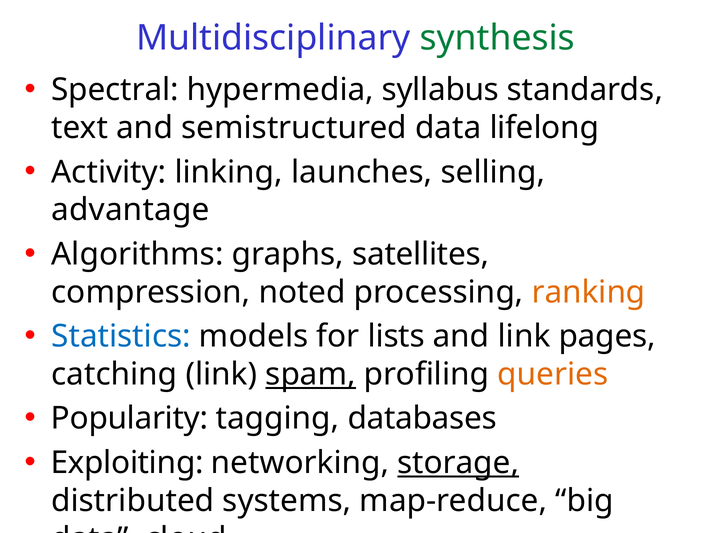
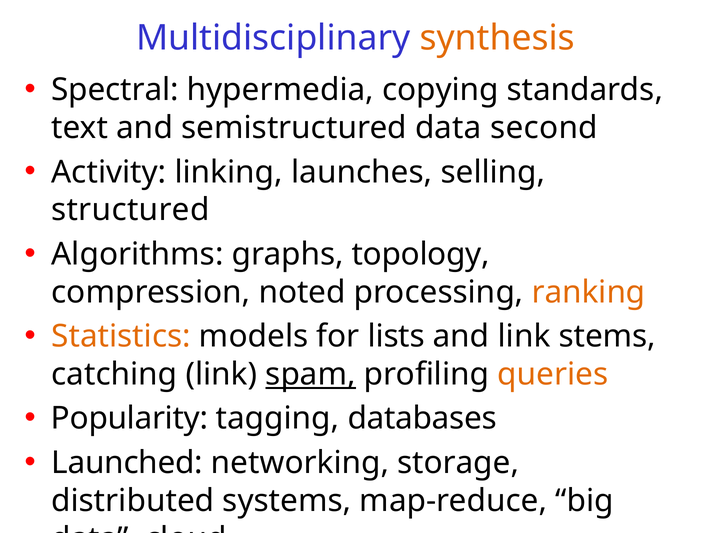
synthesis colour: green -> orange (497, 38)
syllabus: syllabus -> copying (440, 90)
lifelong: lifelong -> second (544, 128)
advantage: advantage -> structured (130, 210)
satellites: satellites -> topology (421, 254)
Statistics colour: blue -> orange (121, 337)
pages: pages -> stems (607, 337)
Exploiting: Exploiting -> Launched (127, 463)
storage underline: present -> none (458, 463)
